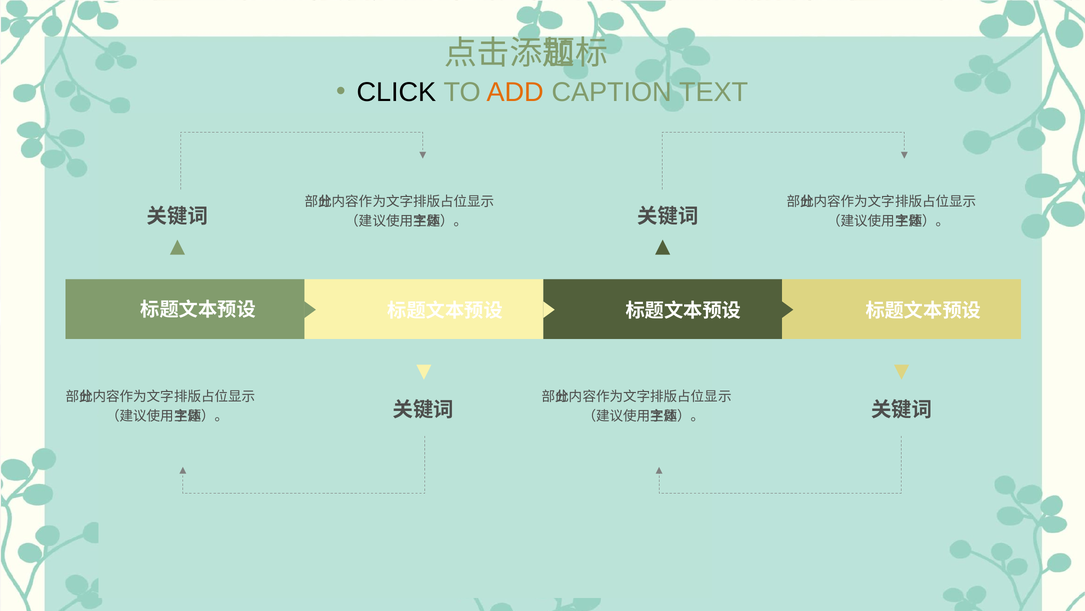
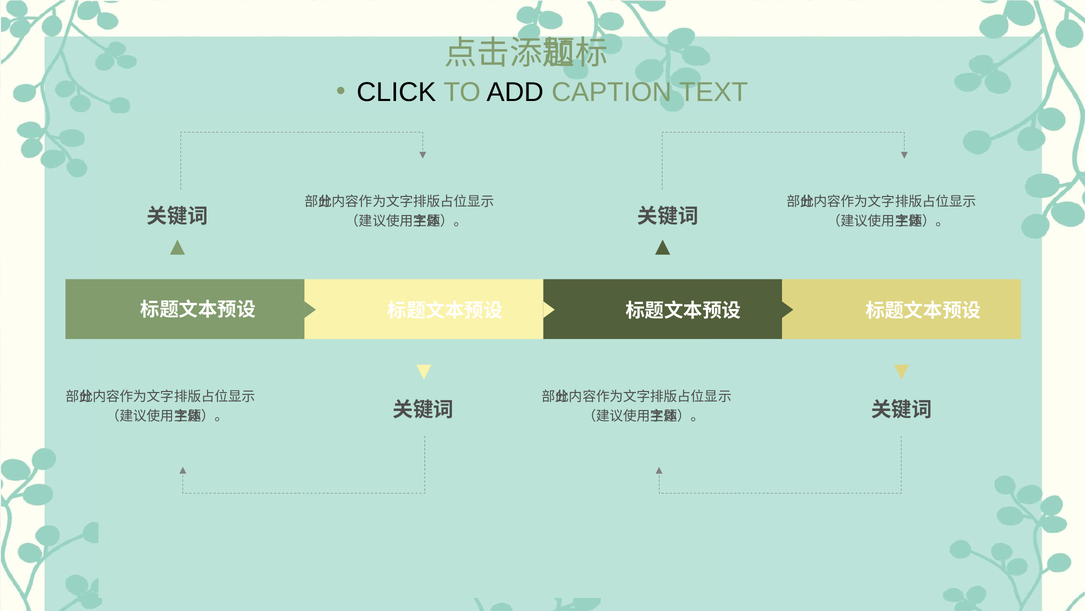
ADD colour: orange -> black (515, 92)
